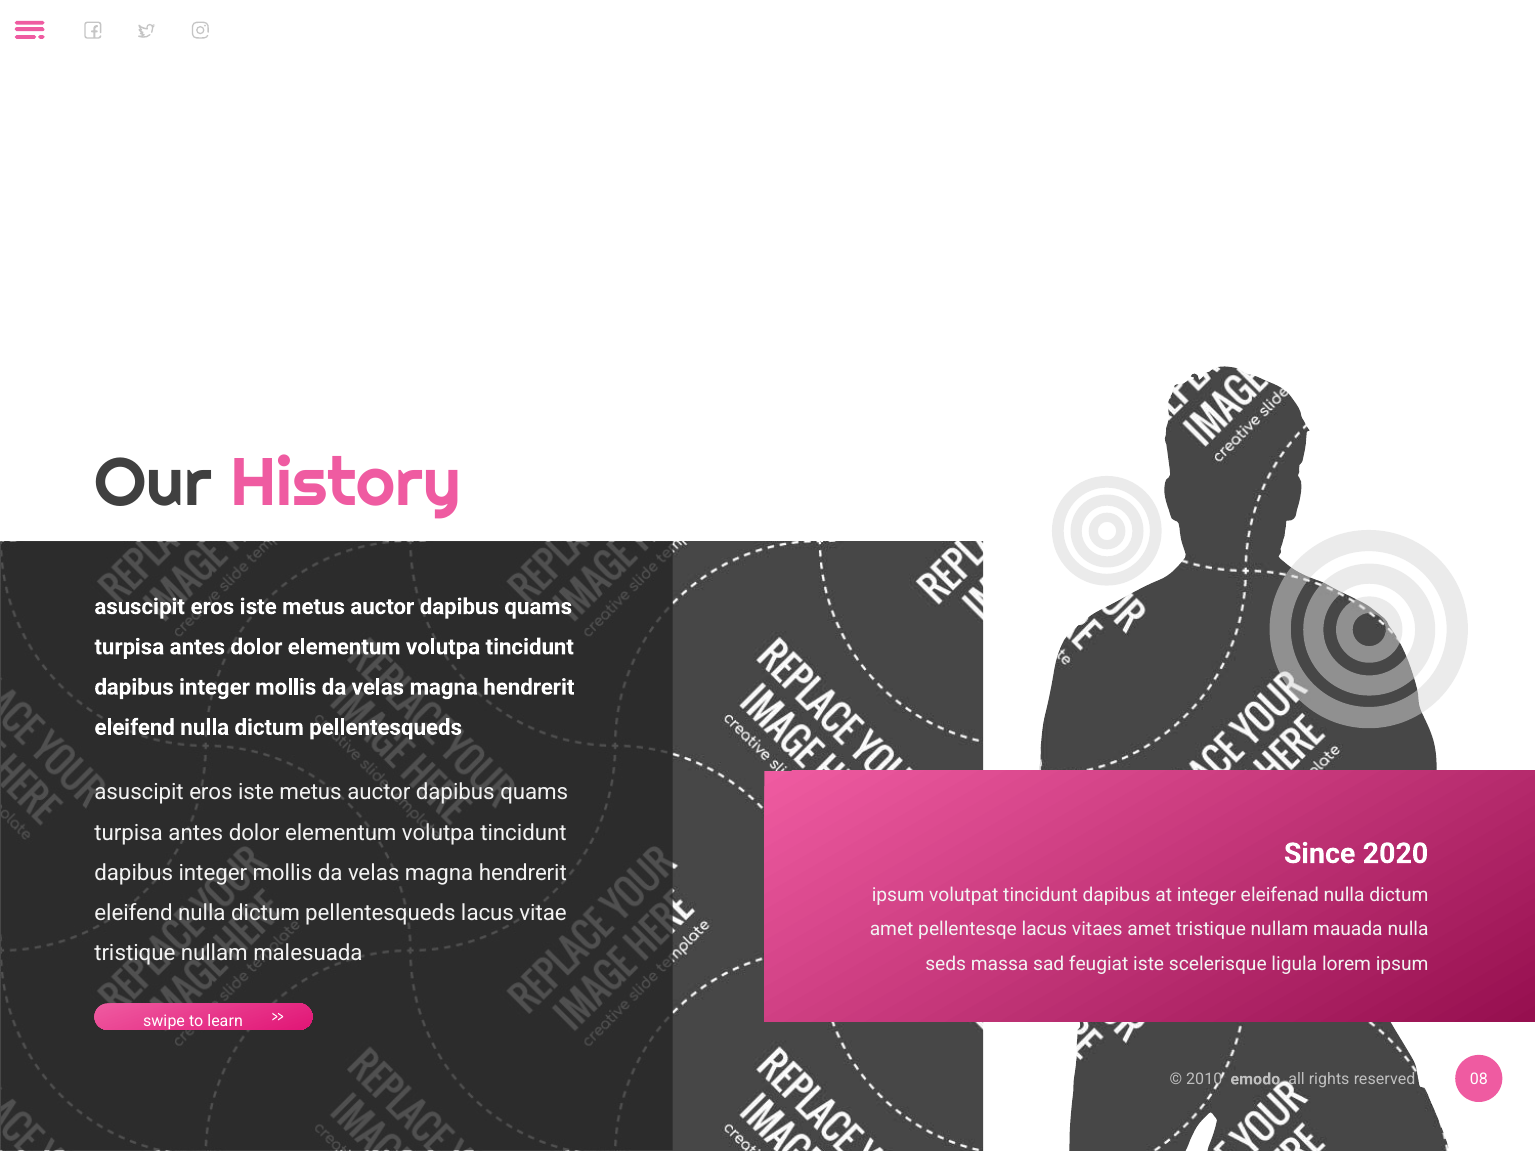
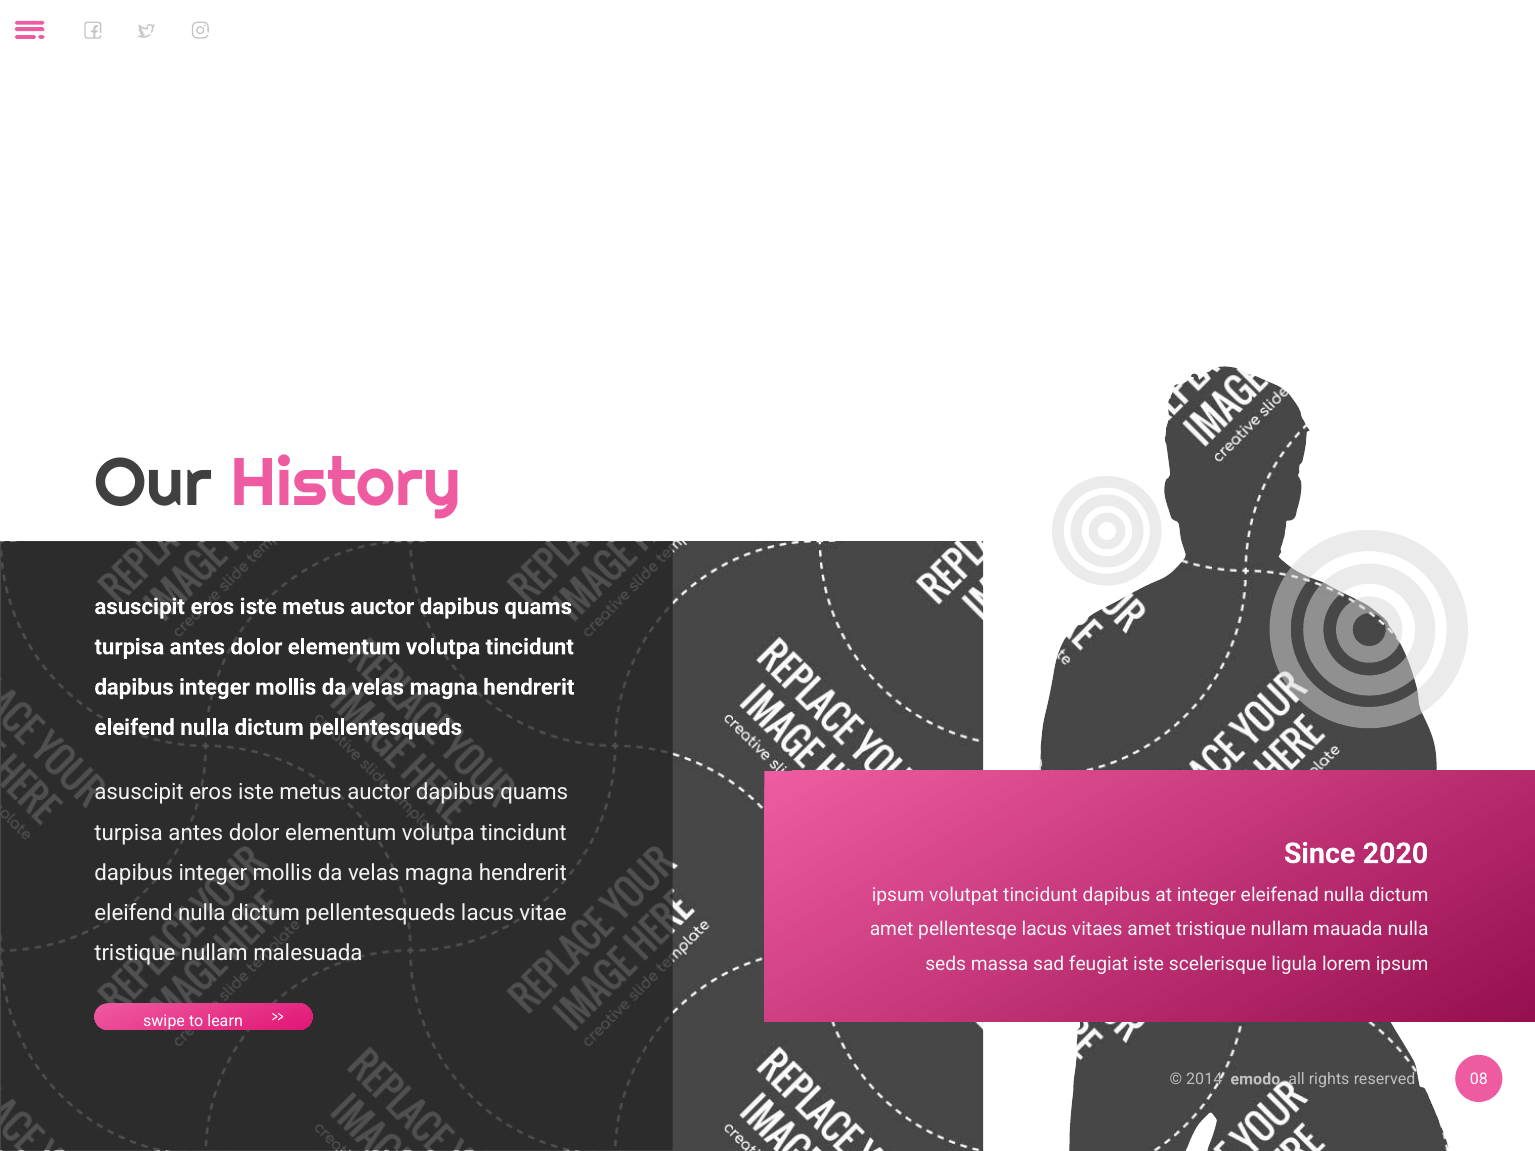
2010: 2010 -> 2014 (1204, 1079)
